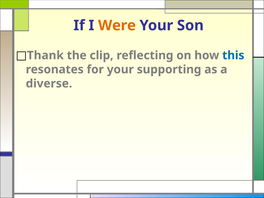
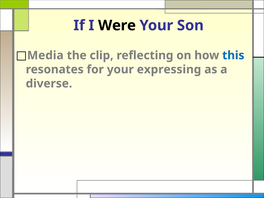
Were colour: orange -> black (117, 25)
Thank: Thank -> Media (45, 55)
supporting: supporting -> expressing (169, 69)
